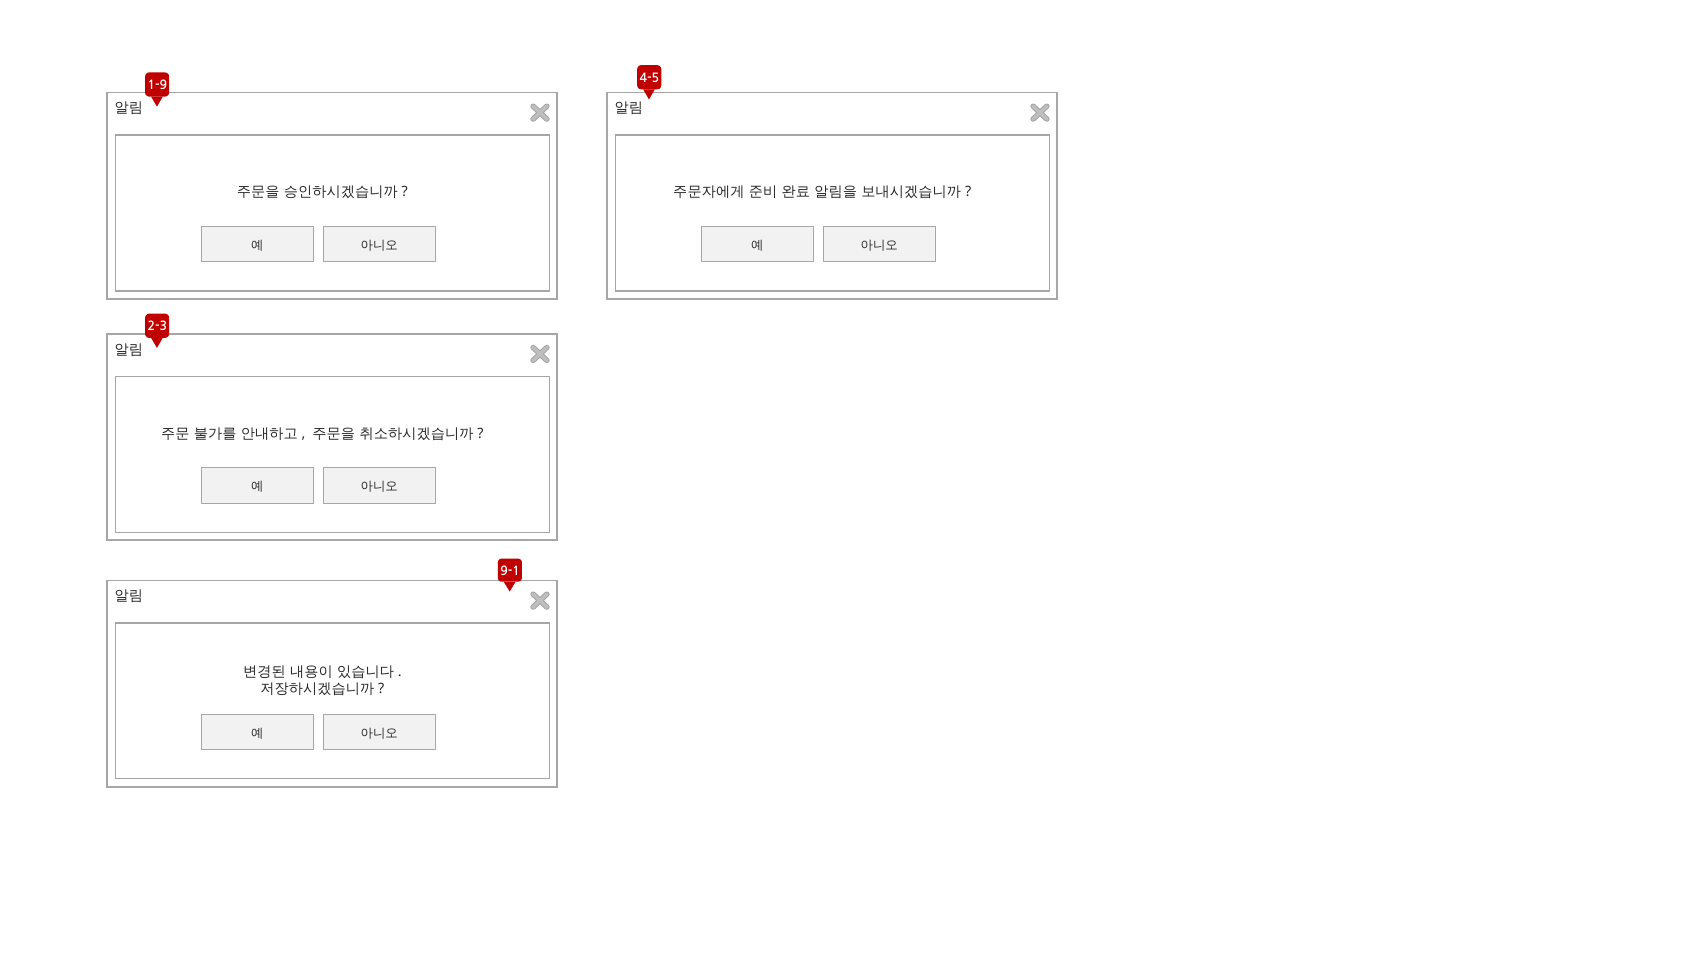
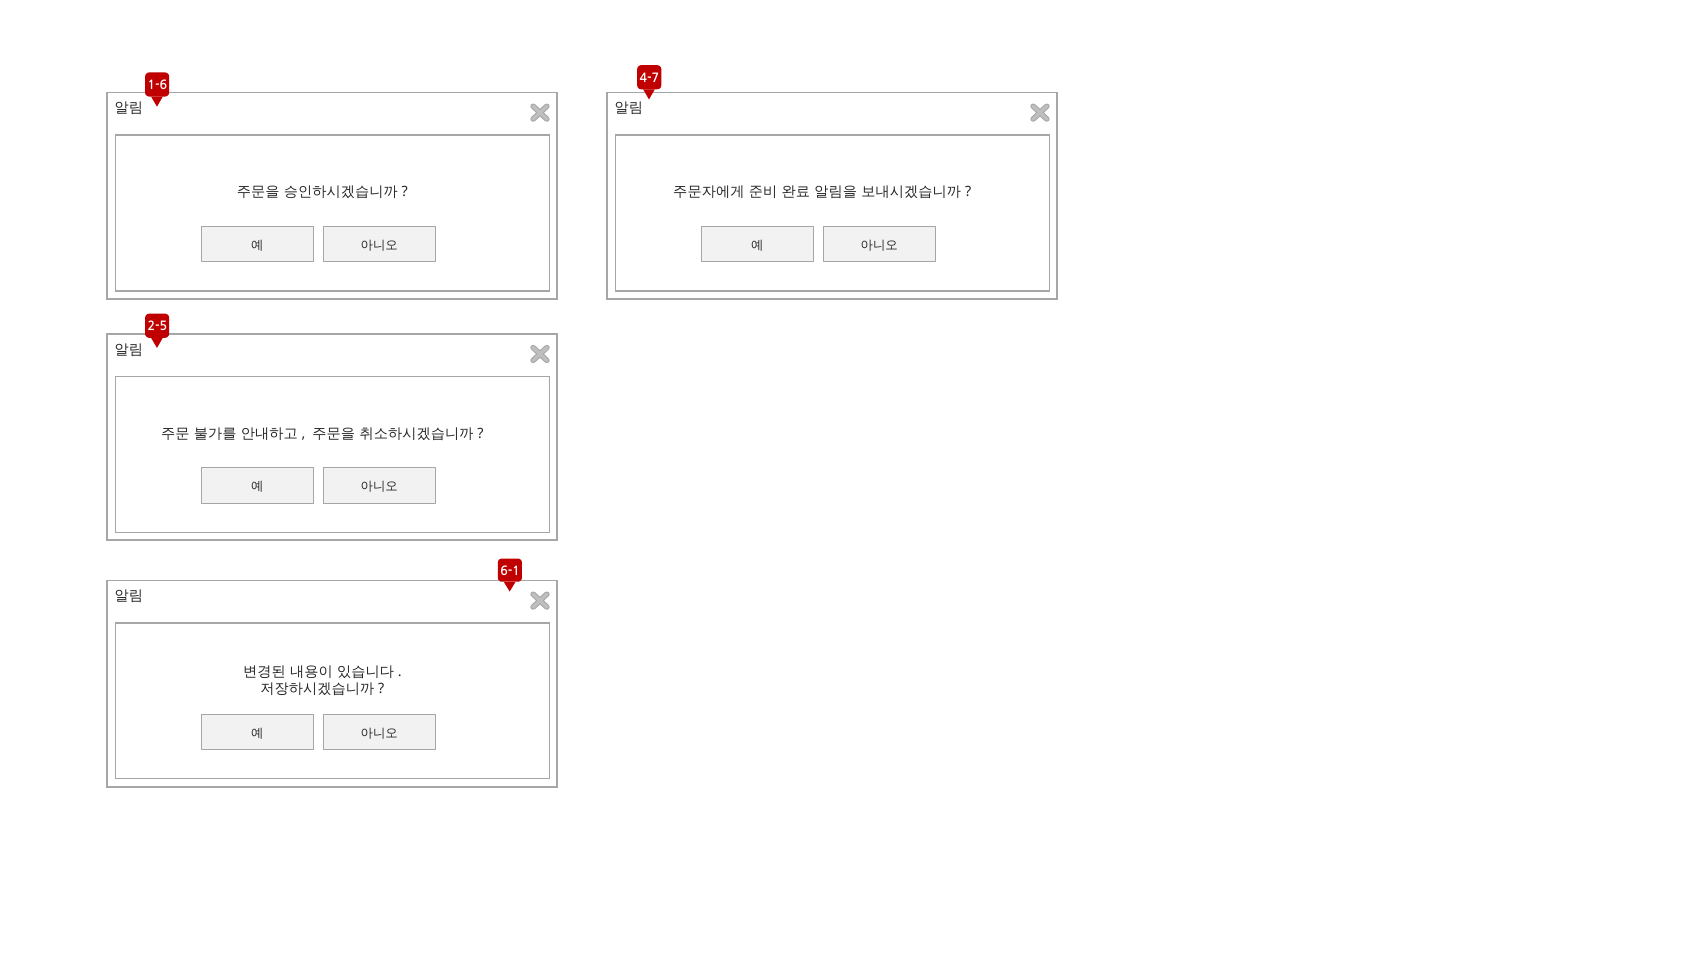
4-5: 4-5 -> 4-7 (649, 78)
1-9: 1-9 -> 1-6 (157, 85)
2-3: 2-3 -> 2-5 (157, 326)
9-1: 9-1 -> 6-1 (510, 571)
